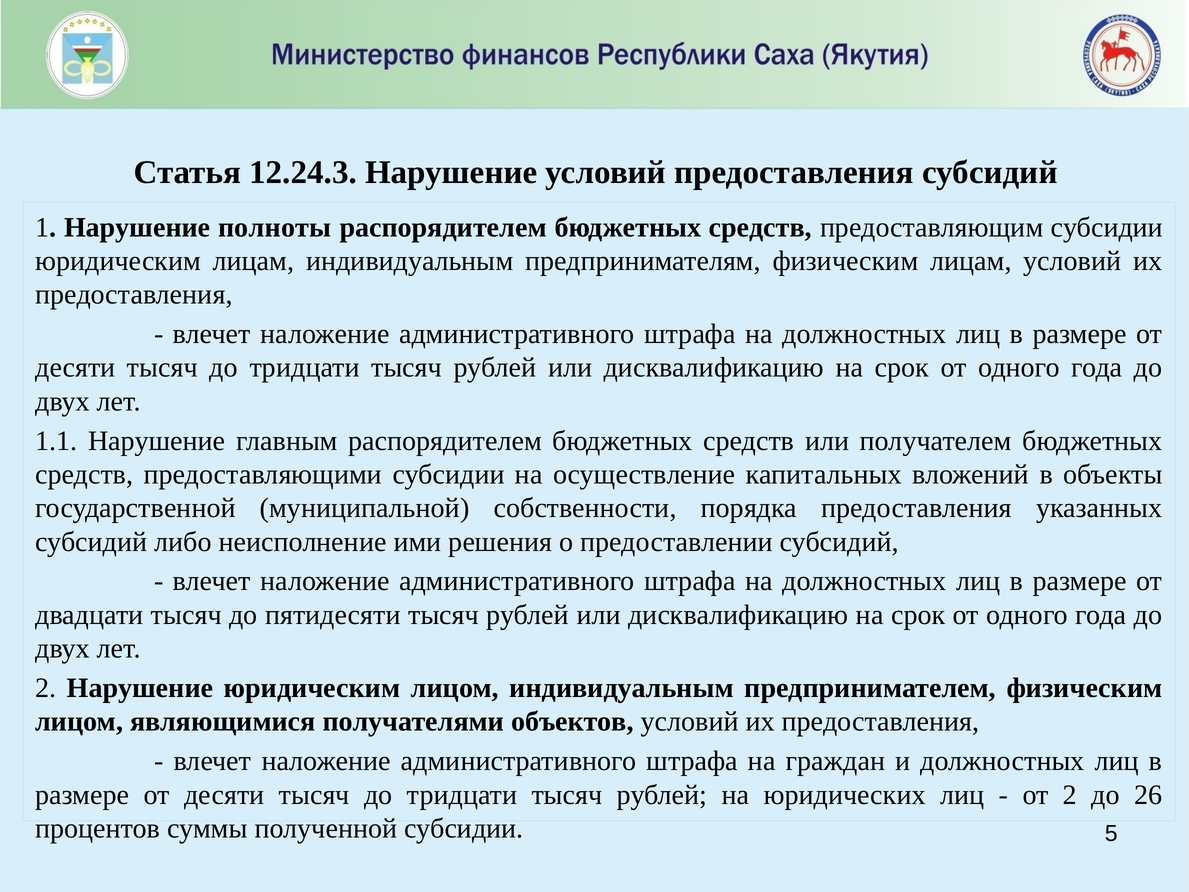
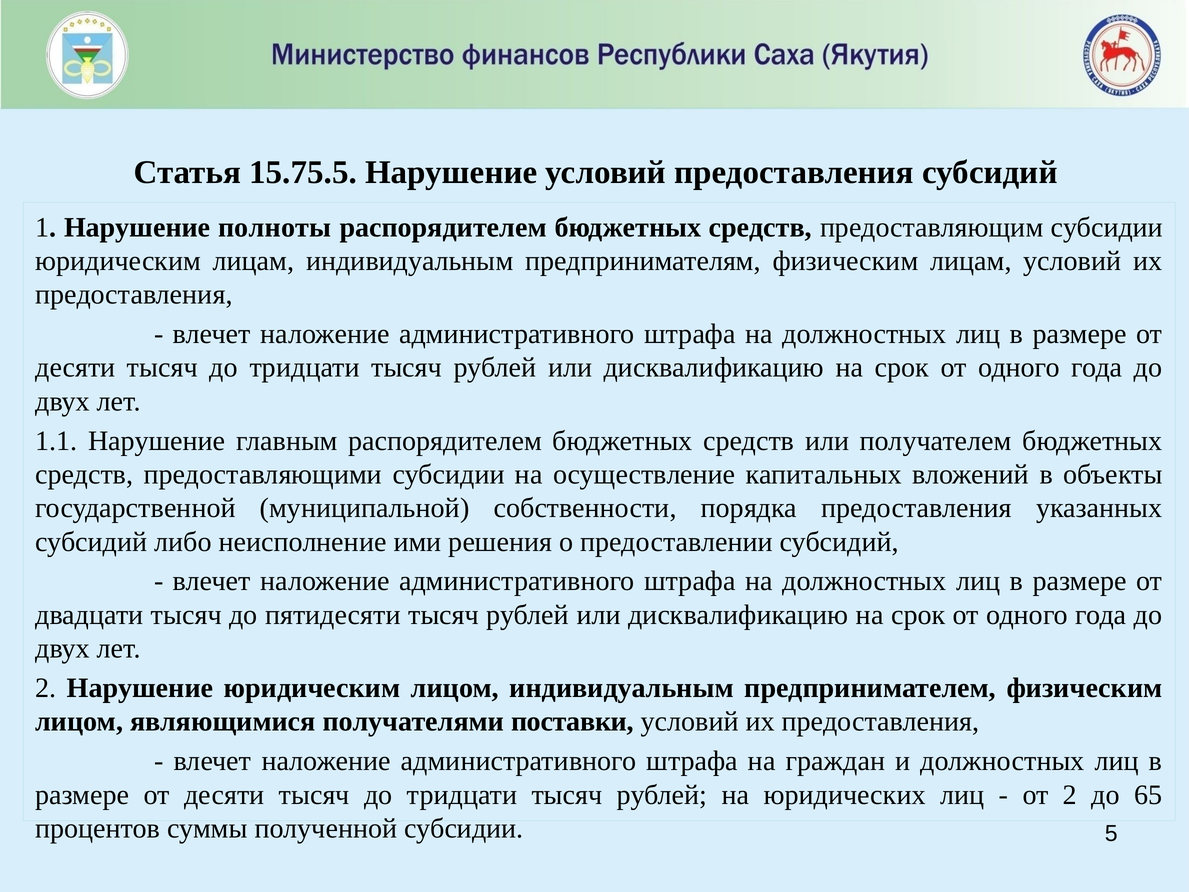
12.24.3: 12.24.3 -> 15.75.5 (303, 172)
объектов: объектов -> поставки (572, 721)
26: 26 -> 65 (1148, 795)
